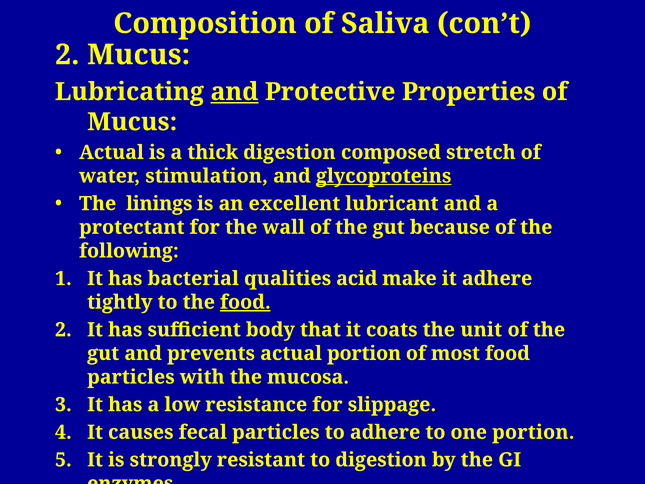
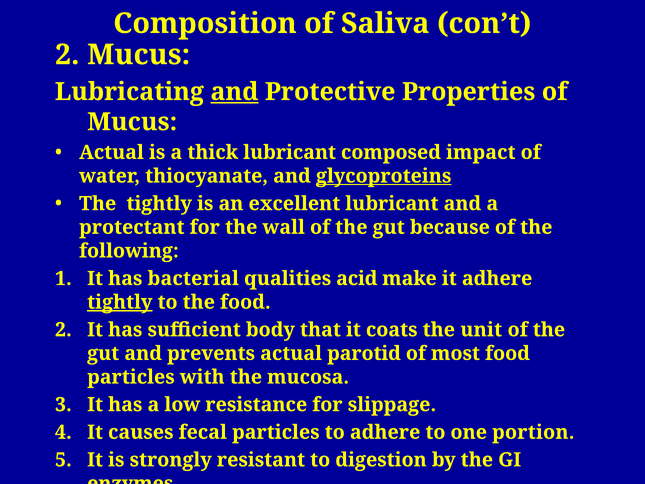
thick digestion: digestion -> lubricant (290, 152)
stretch: stretch -> impact (481, 152)
stimulation: stimulation -> thiocyanate (207, 176)
The linings: linings -> tightly (159, 204)
tightly underline: none -> present (120, 302)
food underline: present -> none (245, 302)
actual portion: portion -> parotid (364, 353)
